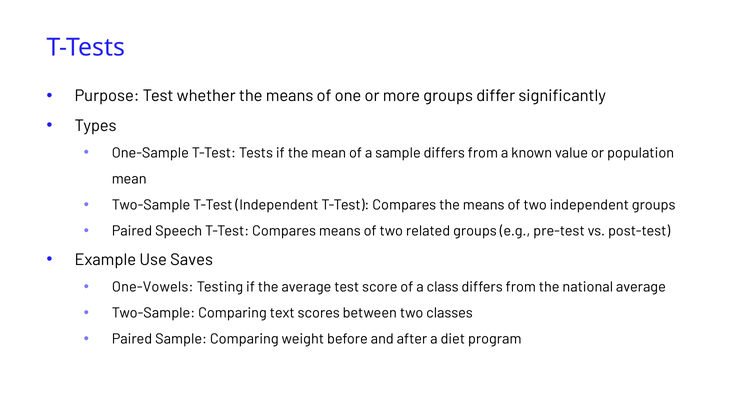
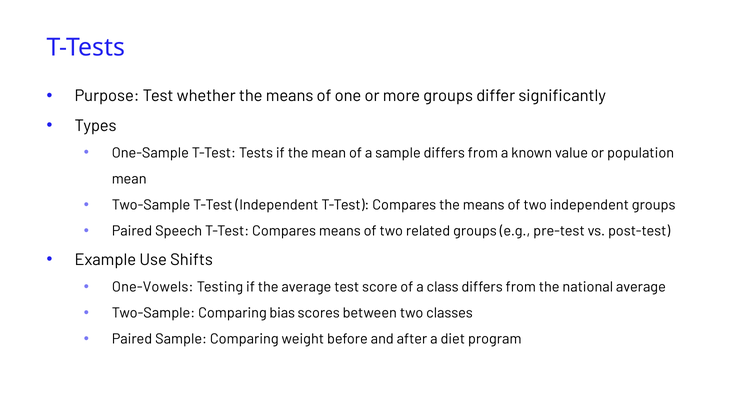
Saves: Saves -> Shifts (192, 260)
text: text -> bias (282, 313)
